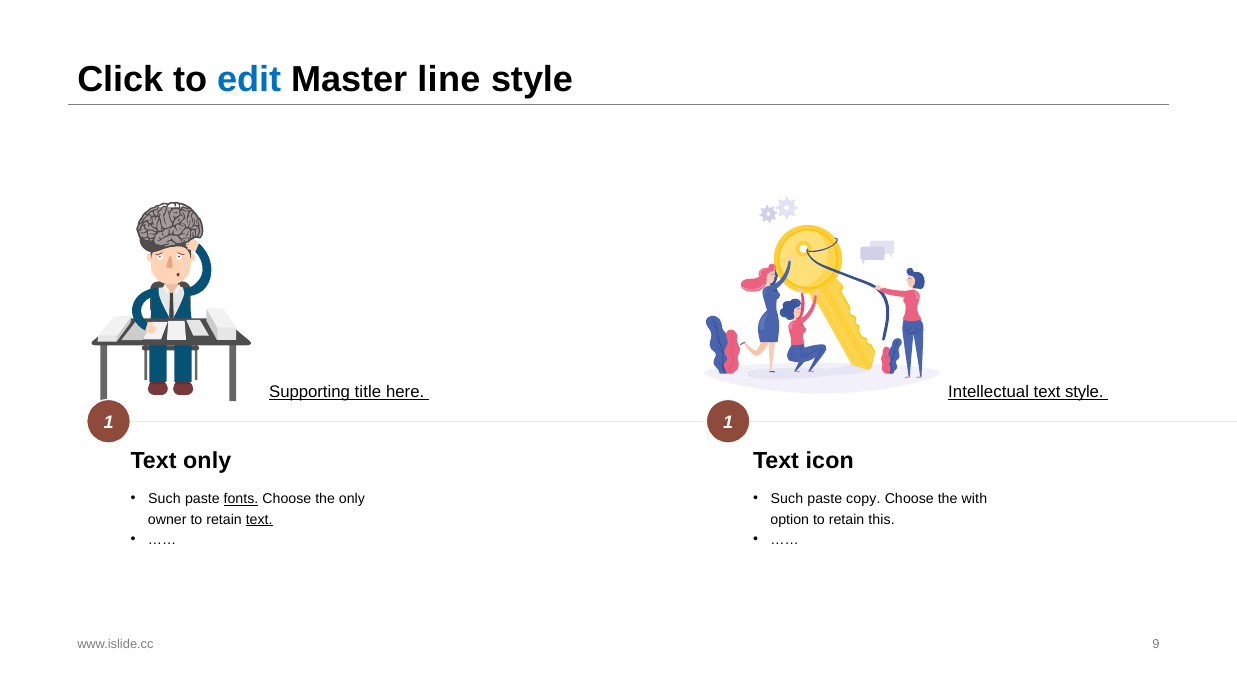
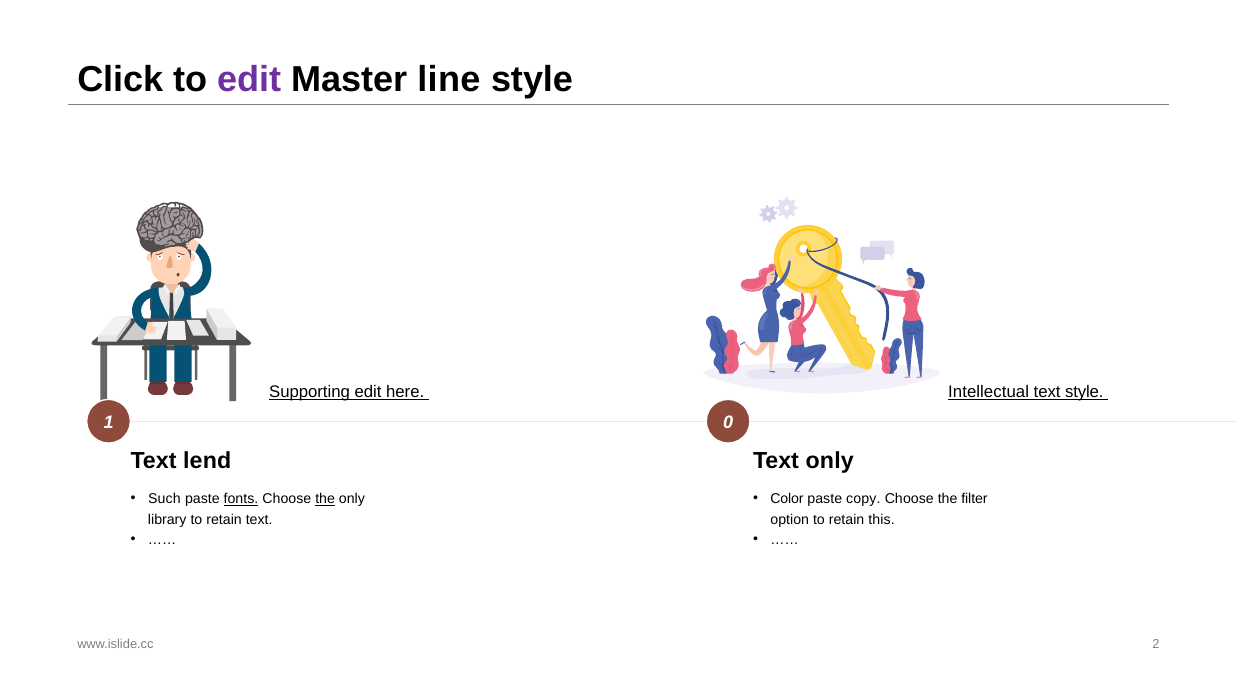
edit colour: blue -> purple (249, 80)
Supporting title: title -> edit (368, 392)
1 1: 1 -> 0 (728, 422)
Text only: only -> lend (207, 460)
Text icon: icon -> only (830, 460)
the underline: none -> present (325, 499)
Such: Such -> Color (787, 499)
with: with -> filter (974, 499)
owner: owner -> library (167, 519)
text underline: present -> none (259, 519)
9: 9 -> 2 (1156, 645)
